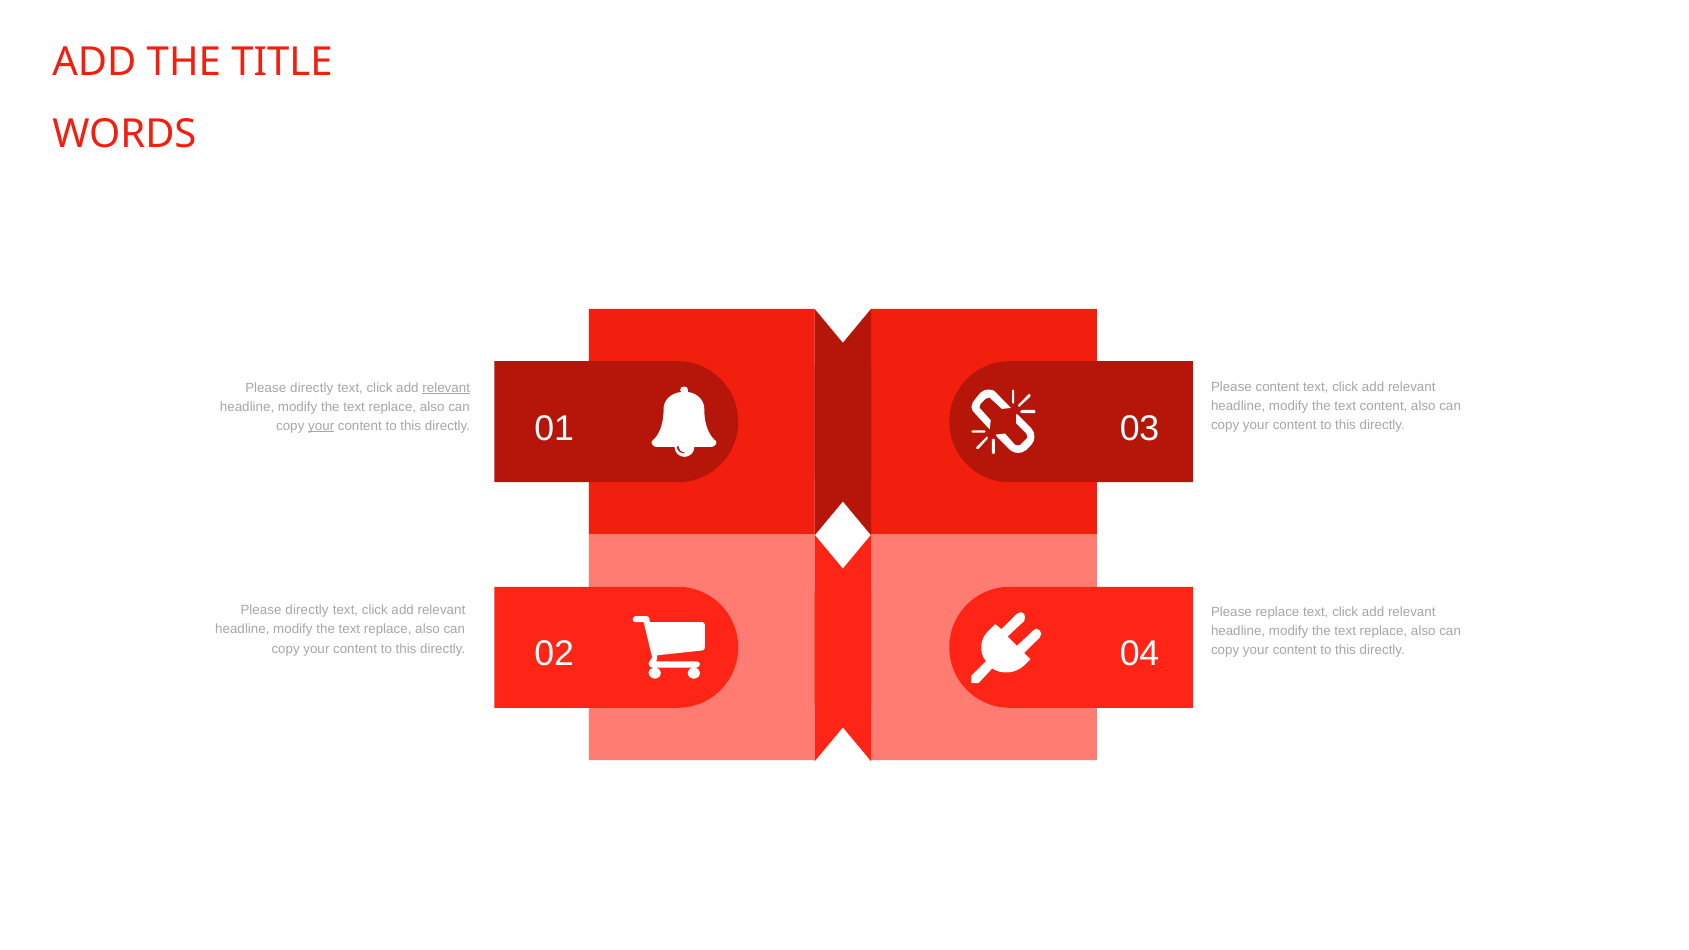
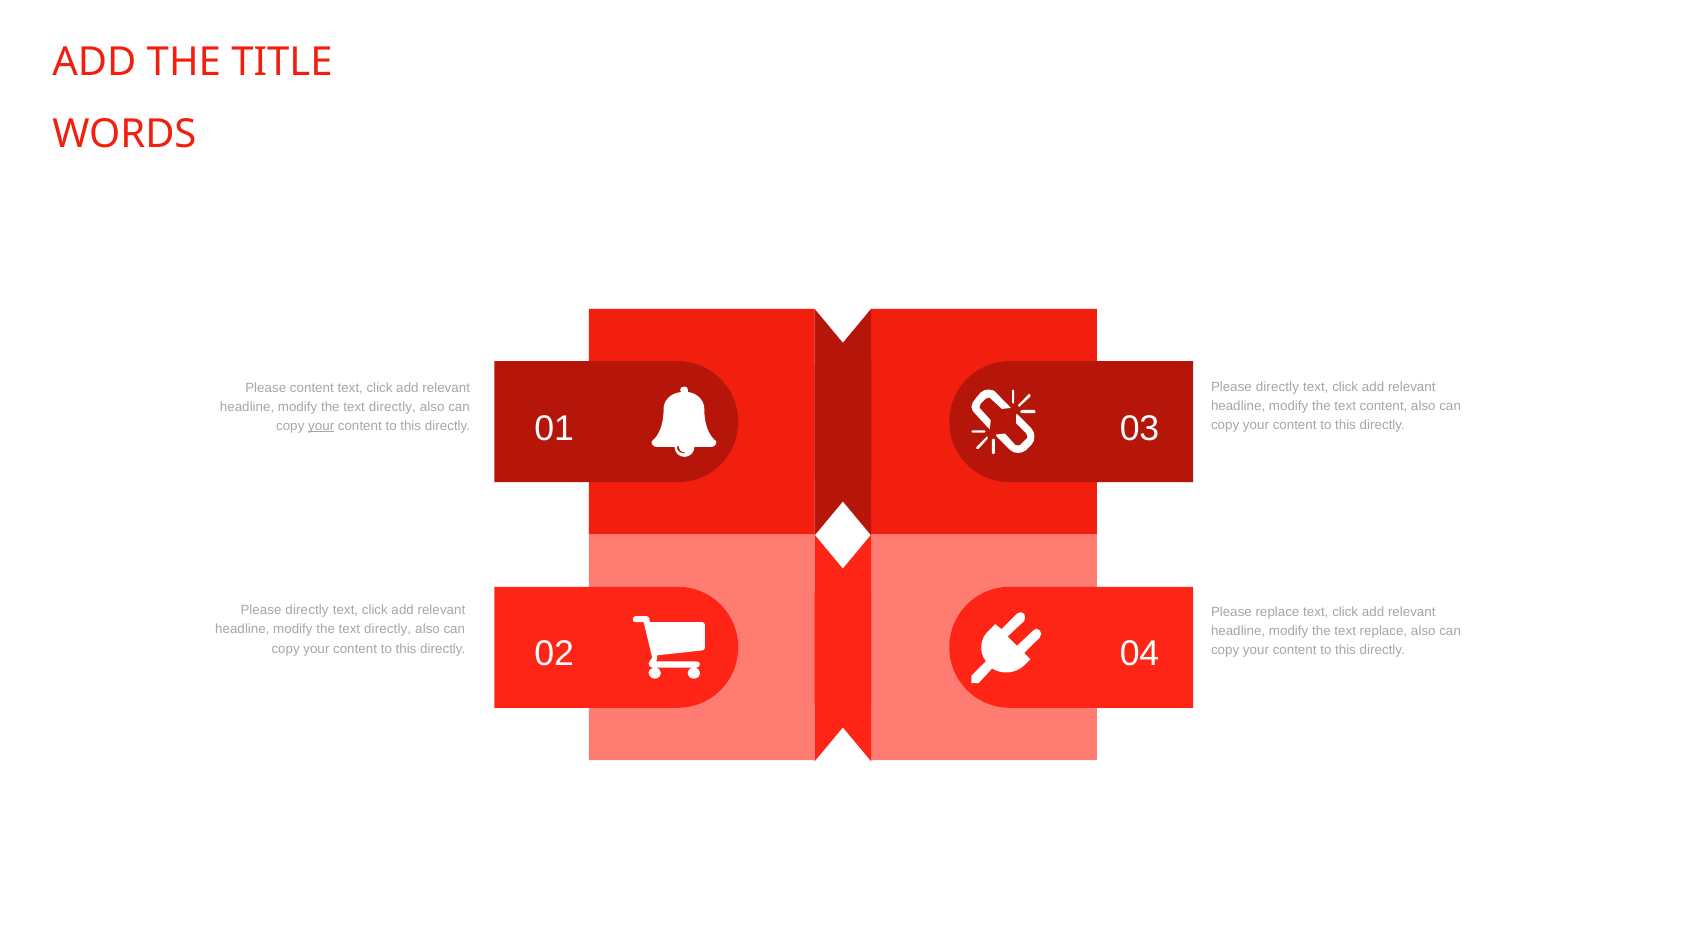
content: content -> directly (1277, 387)
directly: directly -> content (312, 388)
relevant underline: present -> none (446, 388)
replace: replace -> directly (392, 407)
replace: replace -> directly (388, 630)
